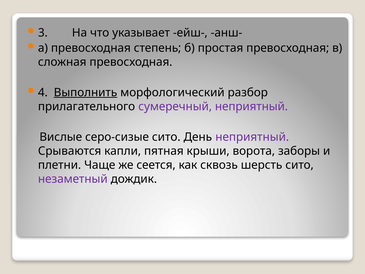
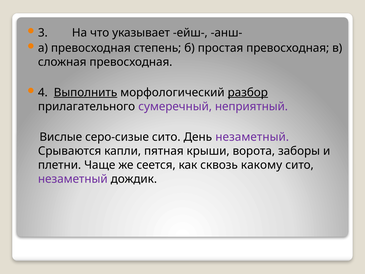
разбор underline: none -> present (248, 92)
День неприятный: неприятный -> незаметный (252, 137)
шерсть: шерсть -> какому (262, 165)
